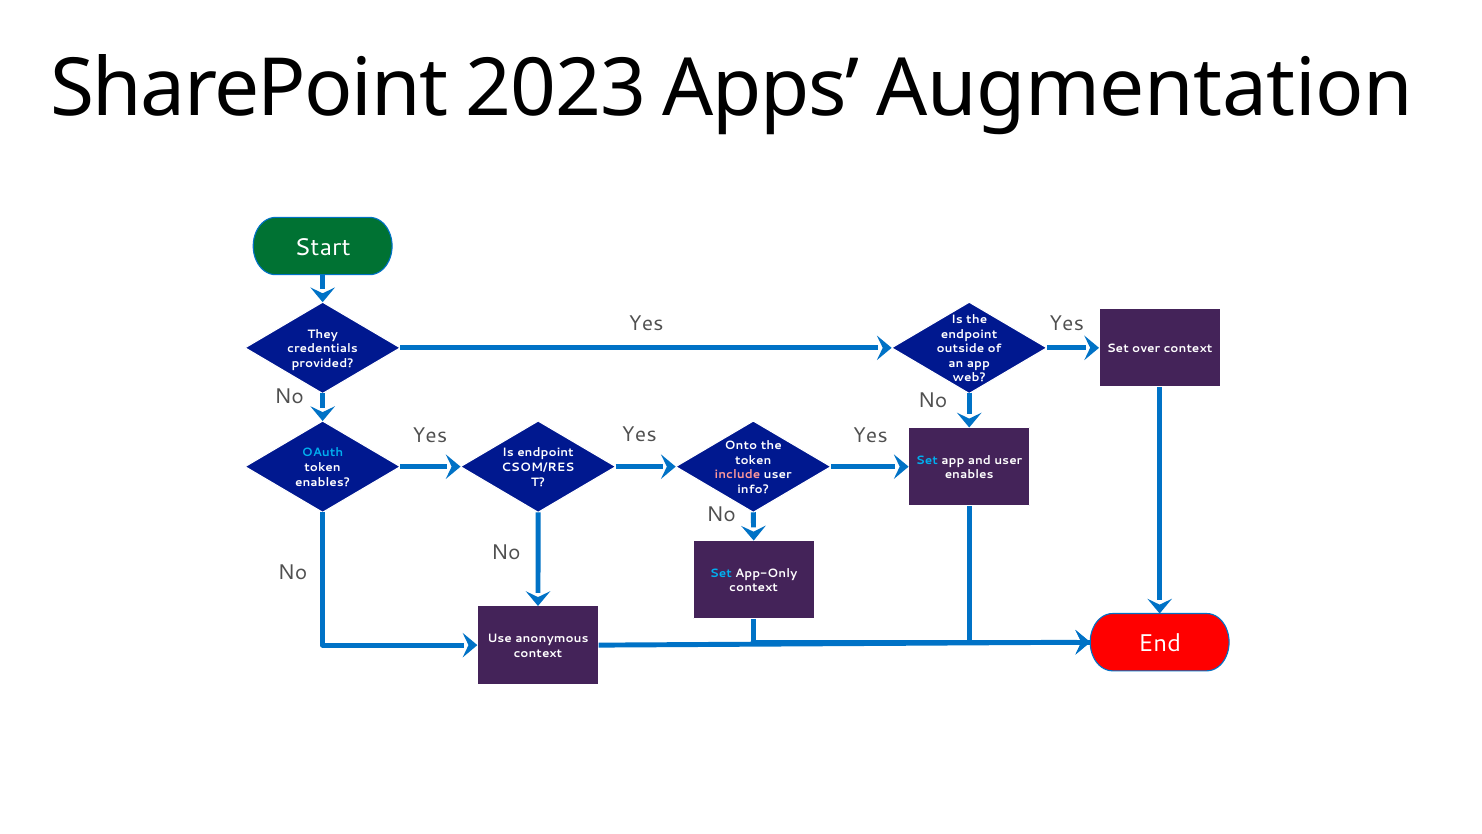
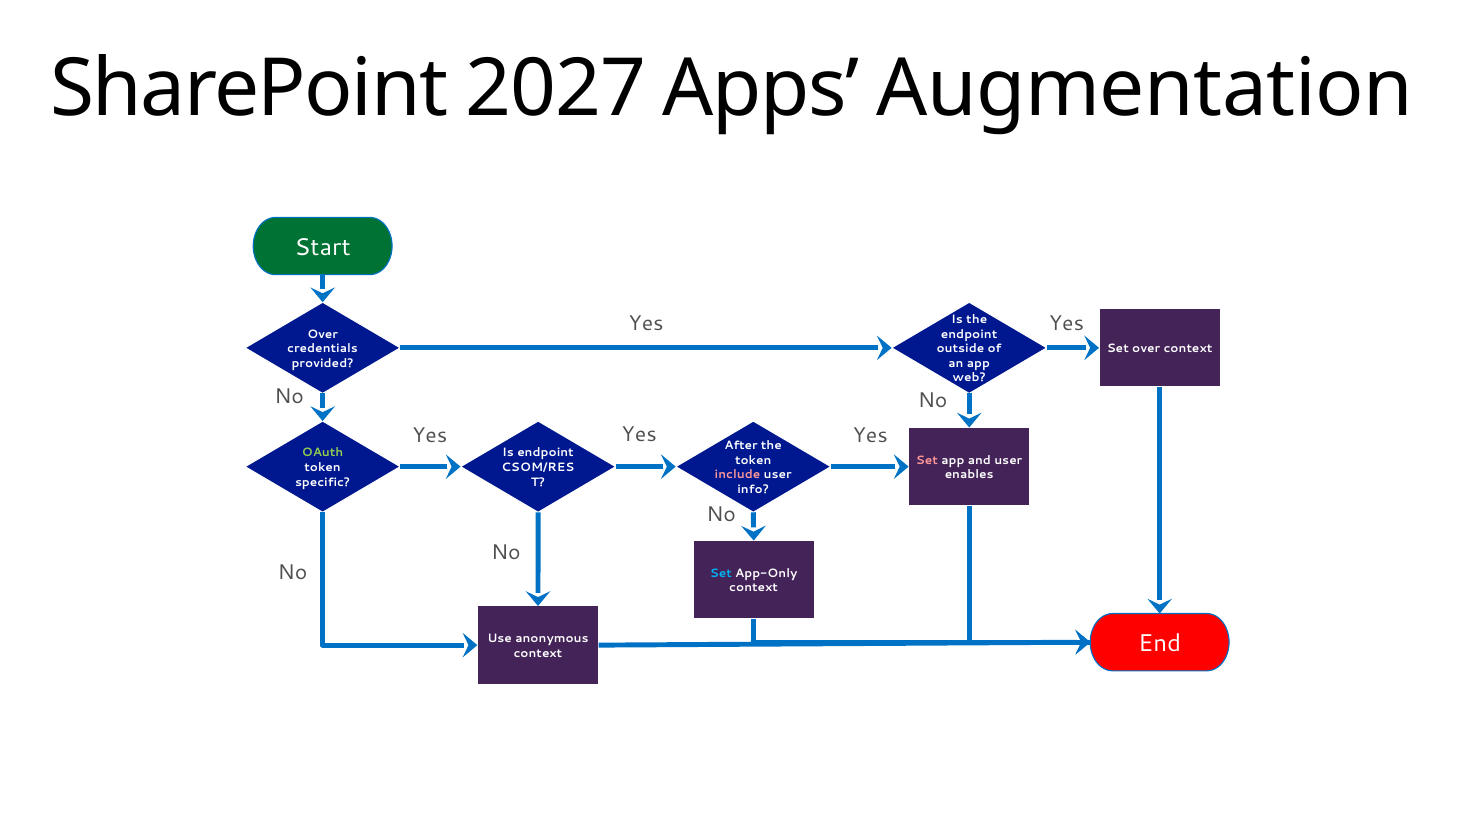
2023: 2023 -> 2027 (556, 89)
They: They -> Over (323, 334)
Onto: Onto -> After (741, 445)
OAuth colour: light blue -> light green (323, 453)
Set colour: light blue -> pink (927, 460)
enables: enables -> specific (323, 482)
